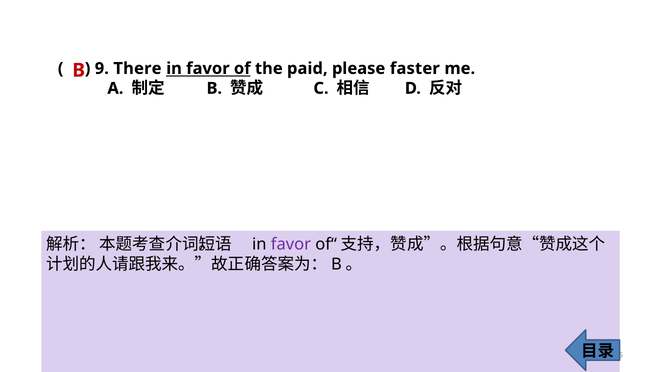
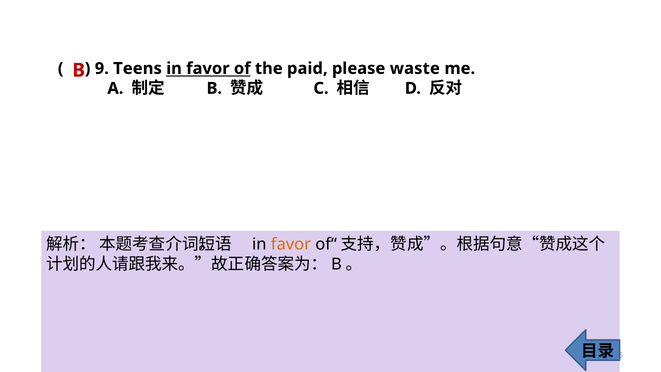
There: There -> Teens (137, 68)
faster: faster -> waste (415, 68)
favor colour: purple -> orange (291, 244)
